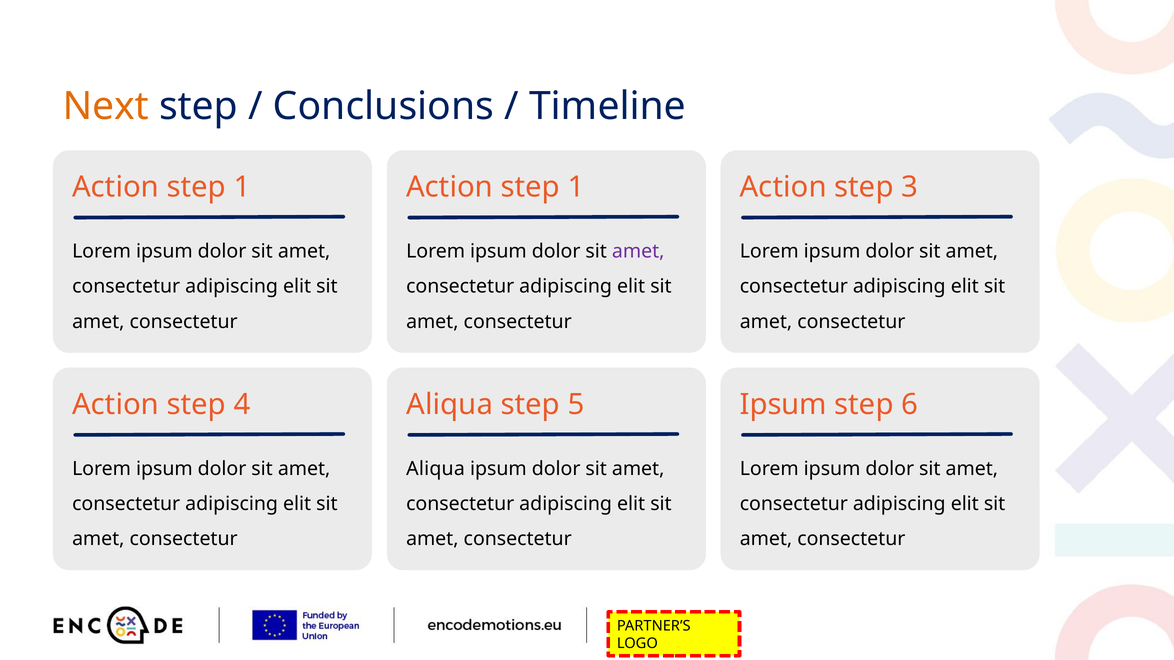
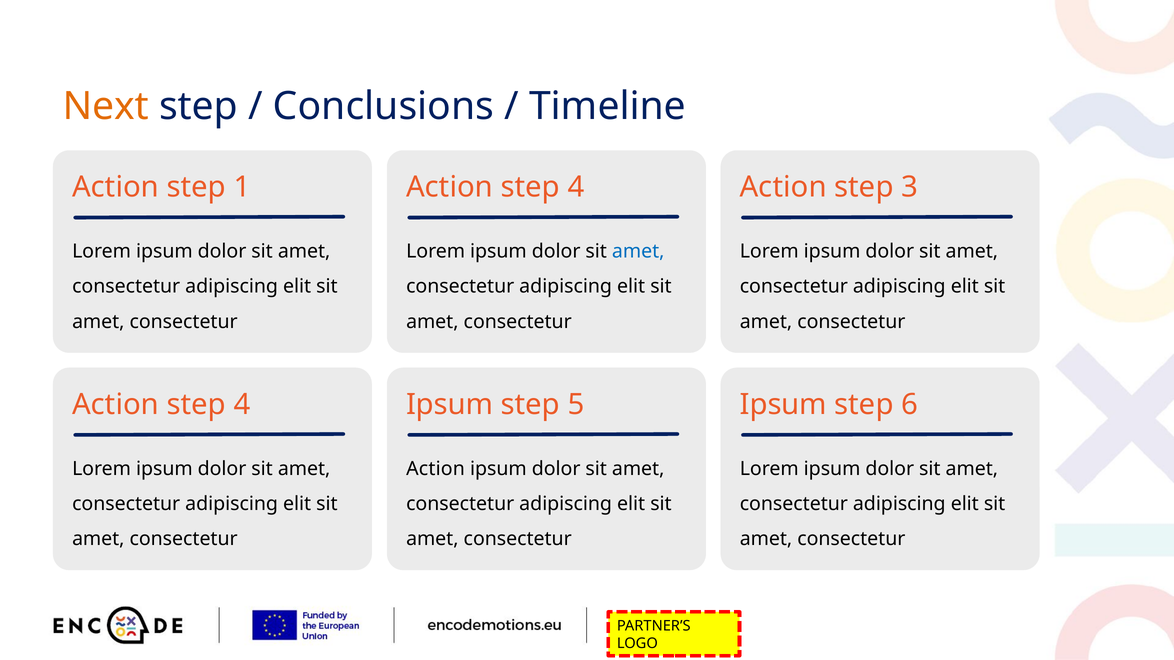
1: 1 -> 4 (576, 187)
amet colour: purple -> blue (638, 251)
Aliqua: Aliqua -> Ipsum (450, 405)
Aliqua: Aliqua -> Action (436, 469)
